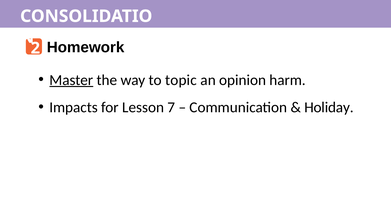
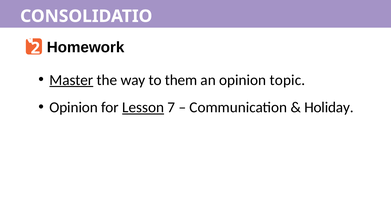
topic: topic -> them (181, 80)
harm: harm -> topic (287, 80)
Impacts: Impacts -> Opinion (74, 107)
Lesson underline: none -> present (143, 107)
